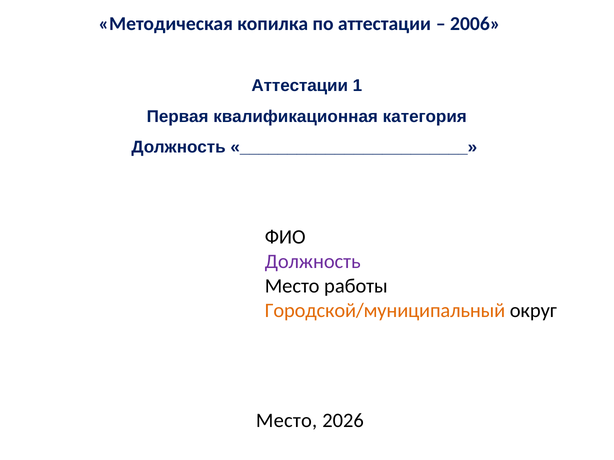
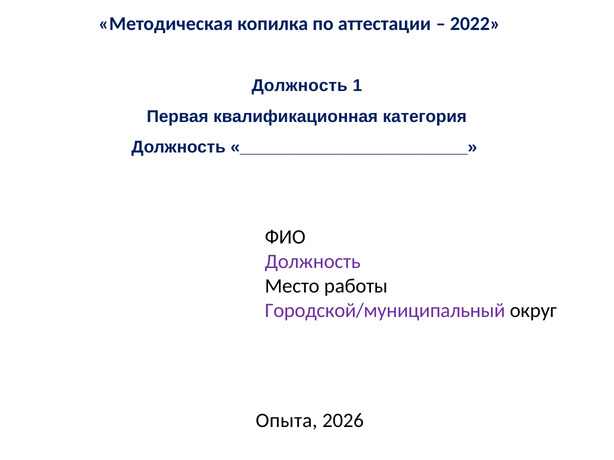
2006: 2006 -> 2022 (475, 24)
Аттестации: Аттестации -> Должность (300, 86)
Городской/муниципальный colour: orange -> purple (385, 311)
Место: Место -> Опыта (287, 421)
